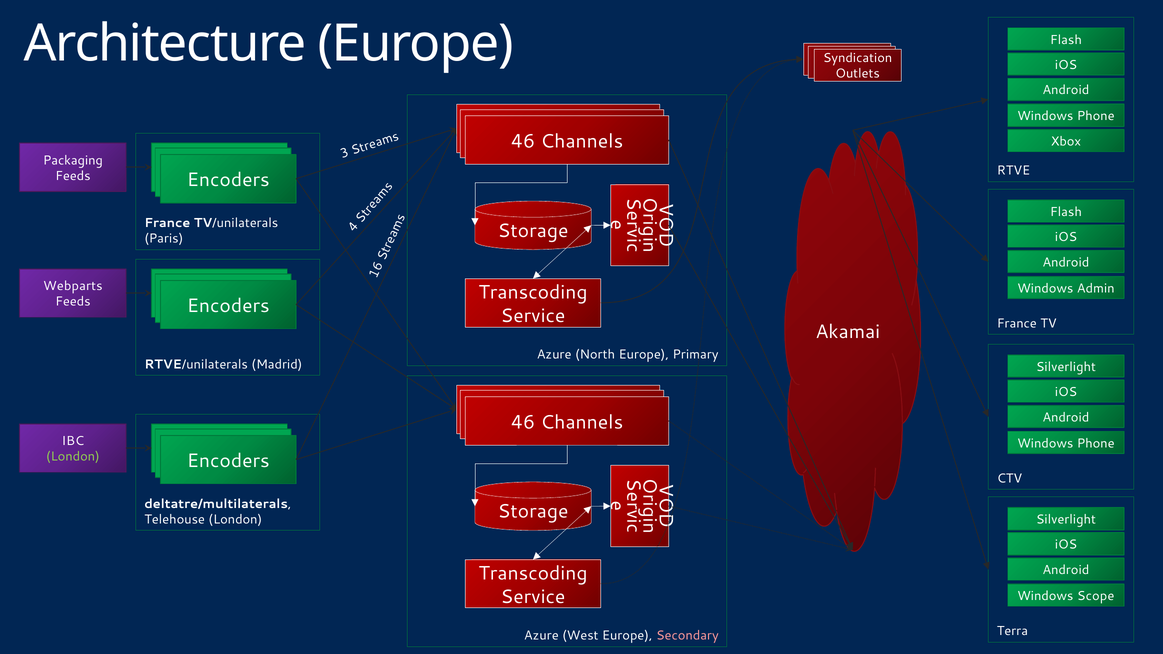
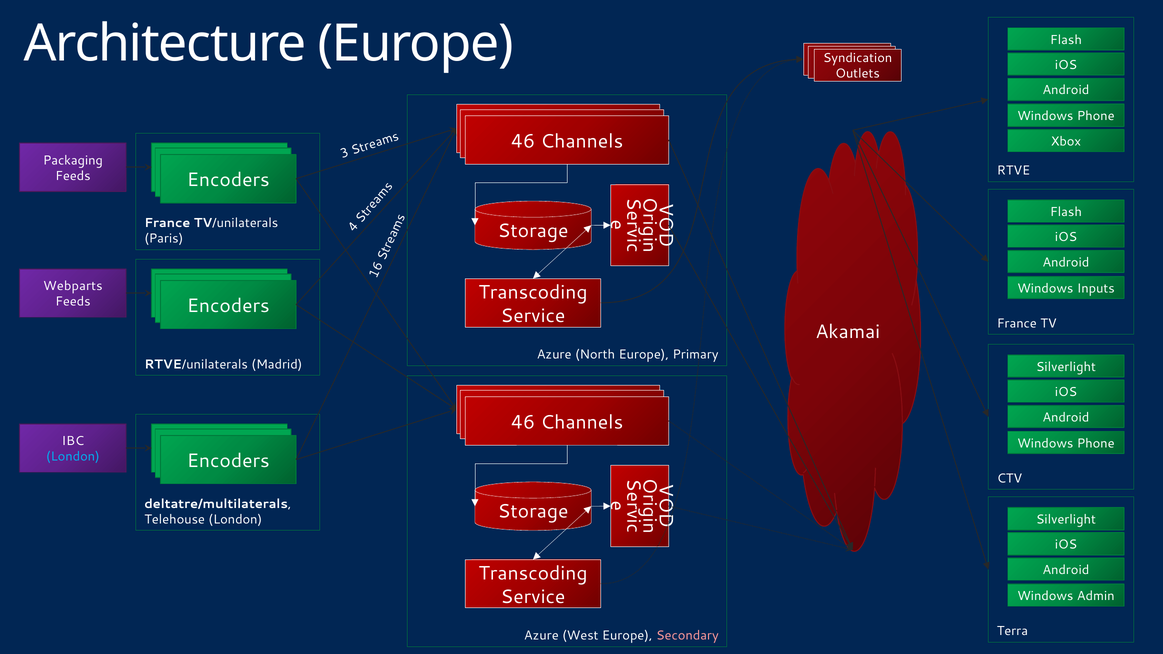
Admin: Admin -> Inputs (1096, 288)
London colour: light green -> light blue (73, 457)
Scope: Scope -> Admin (1096, 596)
